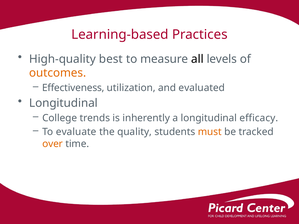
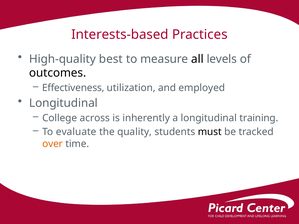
Learning-based: Learning-based -> Interests-based (120, 35)
outcomes colour: orange -> black (58, 73)
evaluated: evaluated -> employed (202, 88)
trends: trends -> across (95, 118)
efficacy: efficacy -> training (259, 118)
must colour: orange -> black (210, 132)
